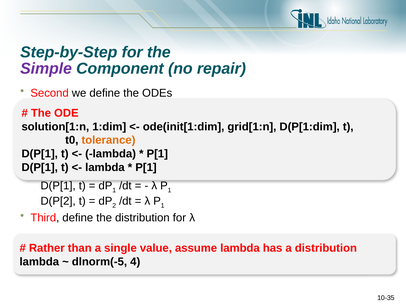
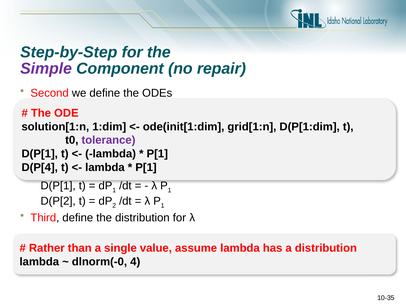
tolerance colour: orange -> purple (108, 140)
D(P[1: D(P[1 -> D(P[4 (40, 167)
dlnorm(-5: dlnorm(-5 -> dlnorm(-0 (99, 261)
